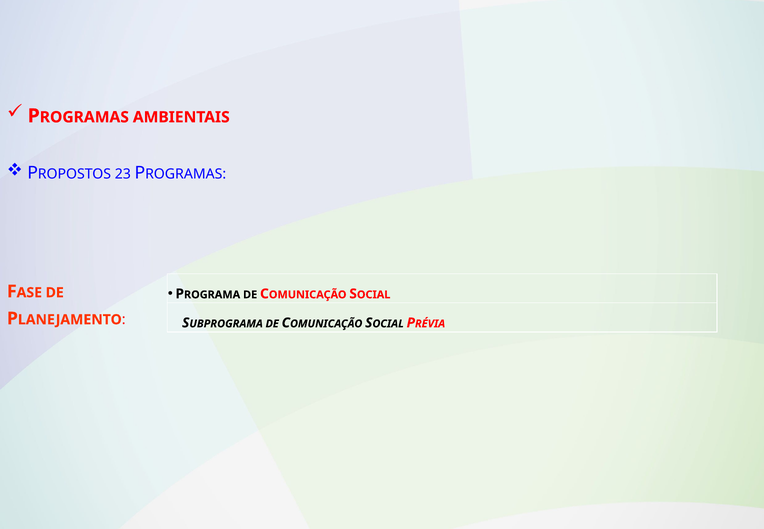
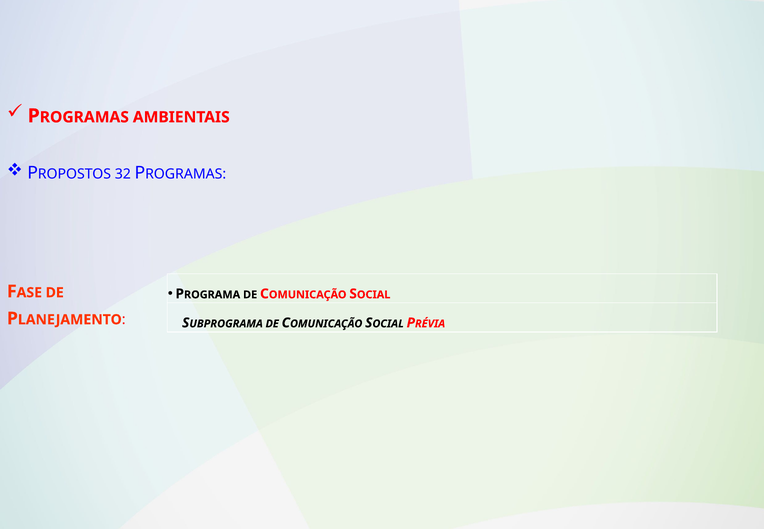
23: 23 -> 32 (123, 174)
